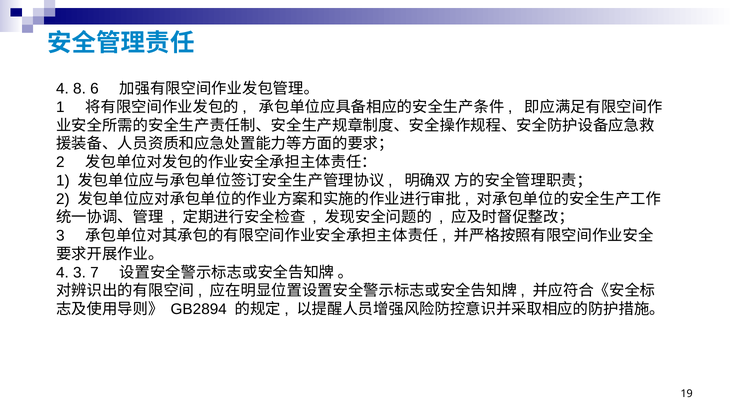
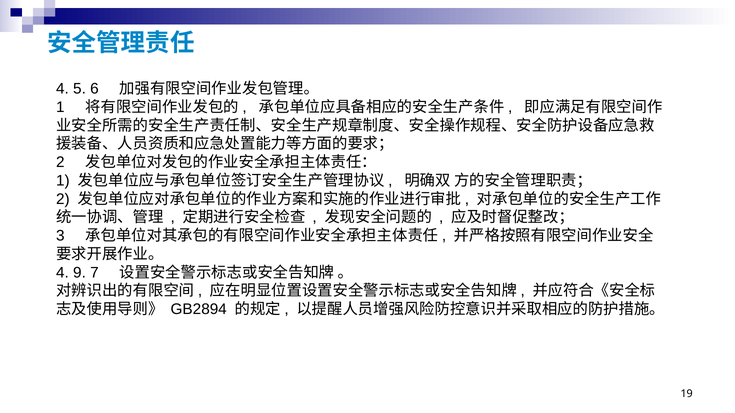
8: 8 -> 5 (79, 89)
4 3: 3 -> 9 (79, 273)
